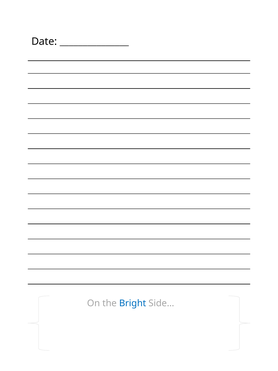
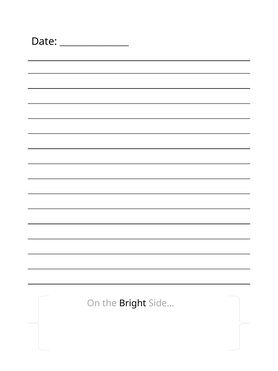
Bright colour: blue -> black (133, 303)
